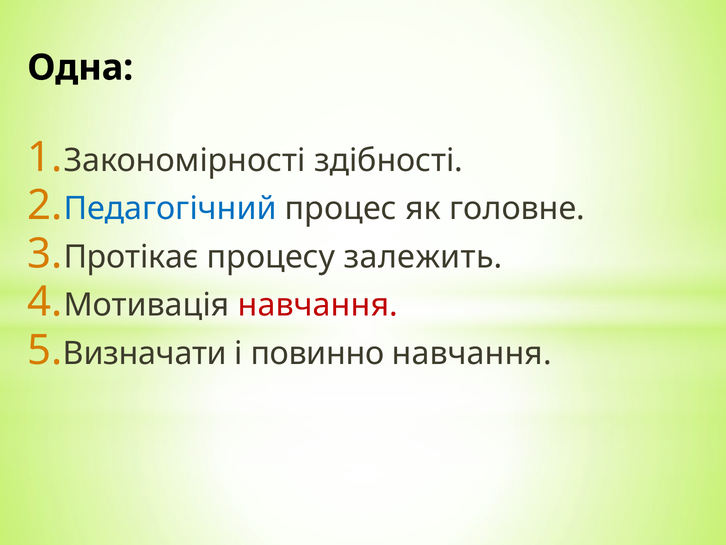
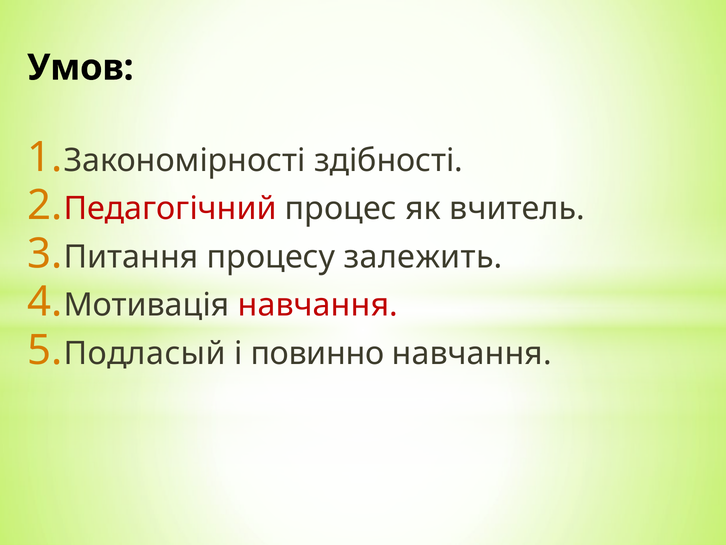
Одна: Одна -> Умов (80, 68)
Педагогічний colour: blue -> red (170, 209)
головне: головне -> вчитель (517, 209)
Протікає: Протікає -> Питання (131, 257)
Визначати: Визначати -> Подласый (145, 353)
